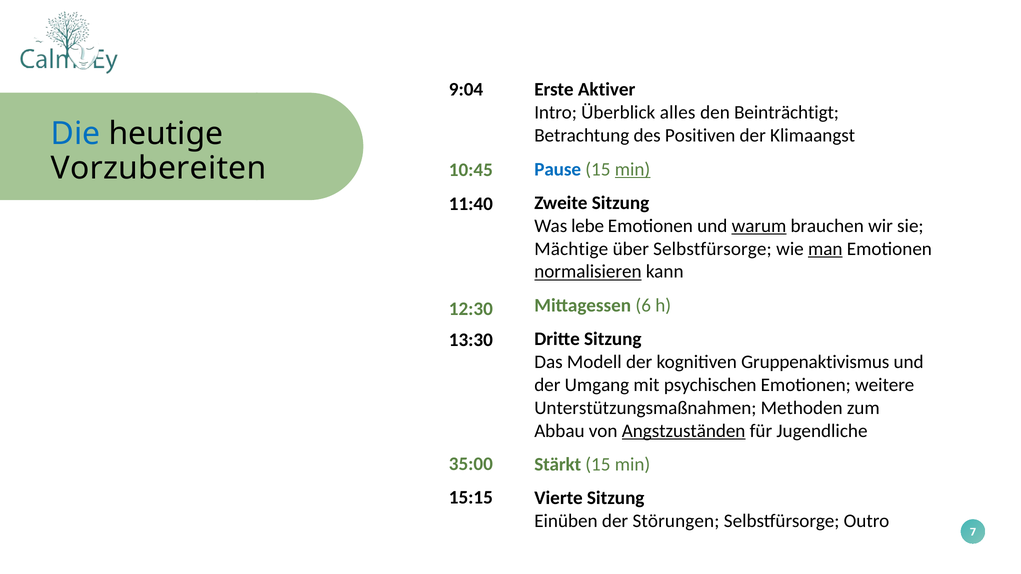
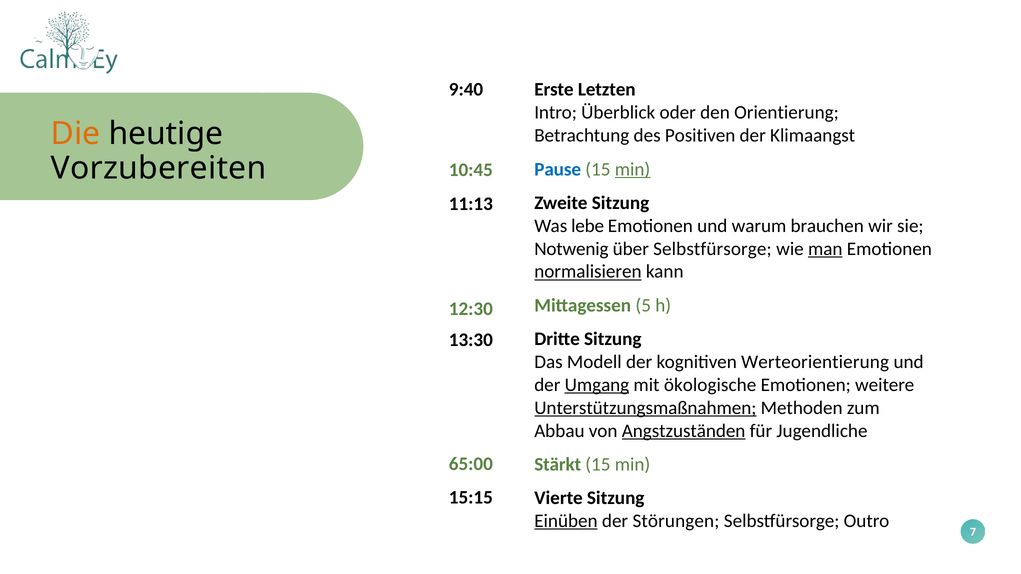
9:04: 9:04 -> 9:40 (466, 90)
Aktiver: Aktiver -> Letzten (607, 90)
alles: alles -> oder (678, 113)
Beinträchtigt: Beinträchtigt -> Orientierung (786, 113)
Die colour: blue -> orange (75, 134)
11:40: 11:40 -> 11:13 (471, 204)
warum underline: present -> none (759, 226)
Mächtige: Mächtige -> Notwenig (571, 249)
6: 6 -> 5 (643, 305)
Gruppenaktivismus: Gruppenaktivismus -> Werteorientierung (815, 362)
Umgang underline: none -> present (597, 385)
psychischen: psychischen -> ökologische (710, 385)
Unterstützungsmaßnahmen underline: none -> present (645, 408)
35:00: 35:00 -> 65:00 (471, 464)
Einüben underline: none -> present (566, 521)
